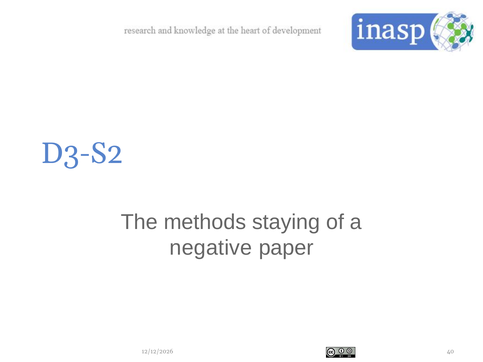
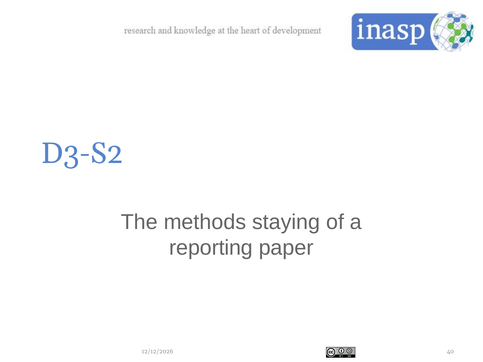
negative: negative -> reporting (211, 248)
